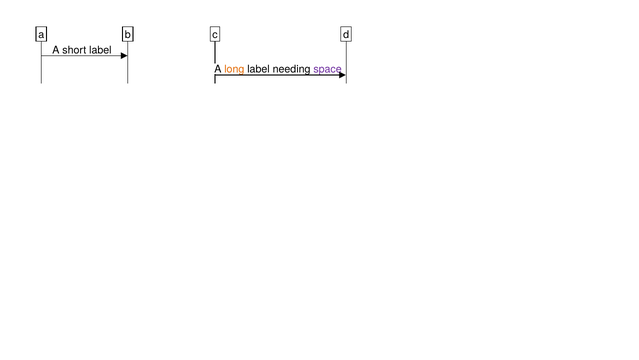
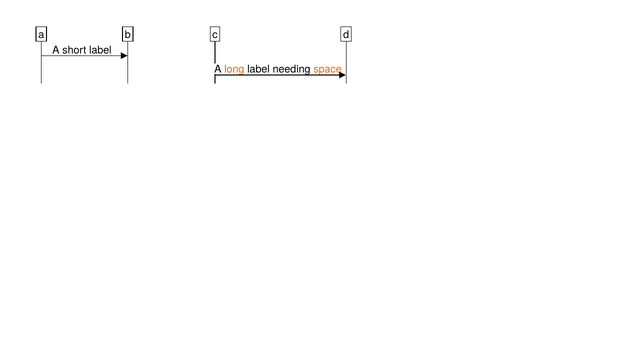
space colour: purple -> orange (328, 69)
